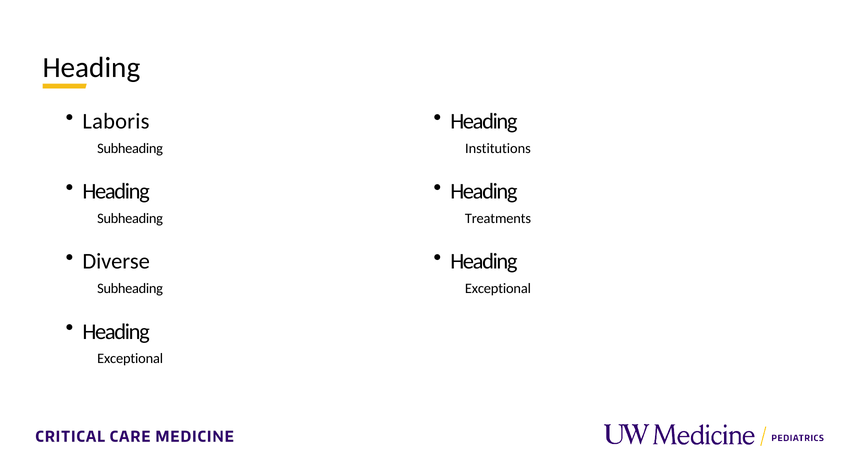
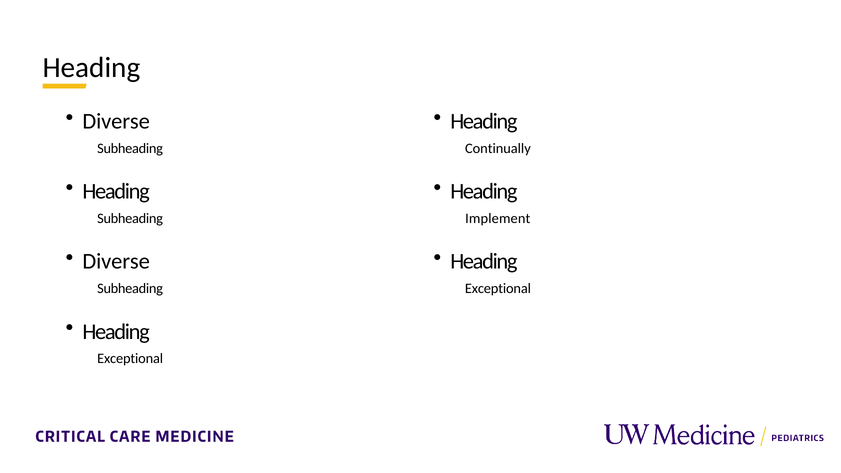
Laboris: Laboris -> Diverse (116, 121)
Institutions: Institutions -> Continually (498, 148)
Treatments: Treatments -> Implement (498, 218)
